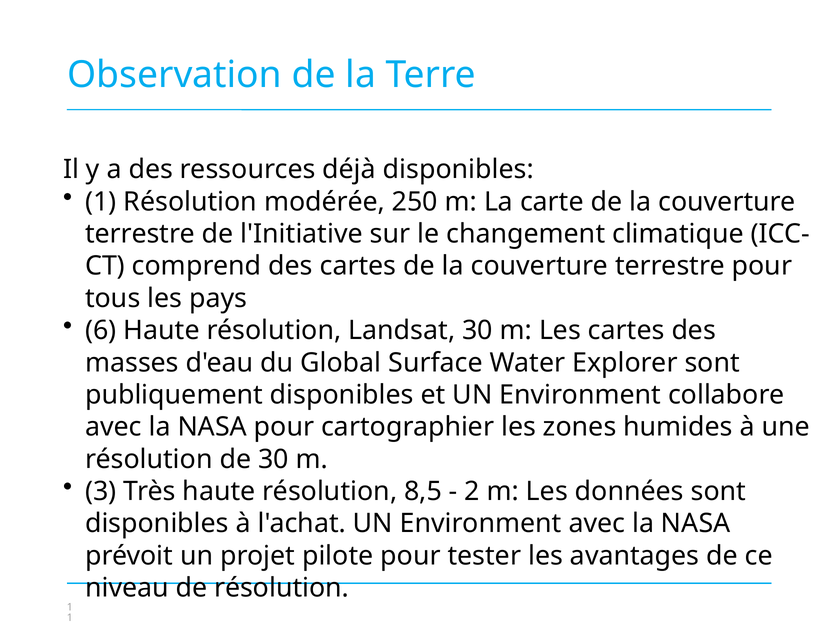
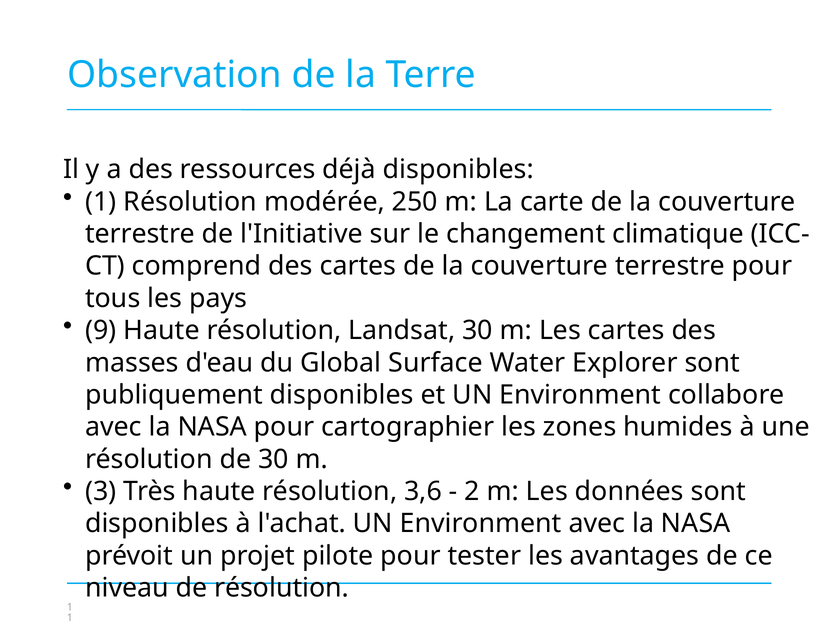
6: 6 -> 9 (101, 330)
8,5: 8,5 -> 3,6 (423, 491)
